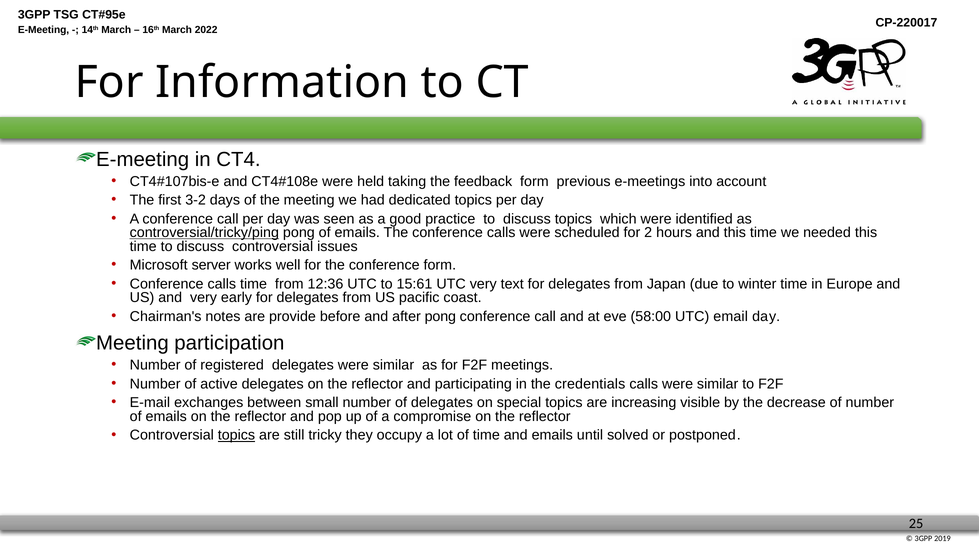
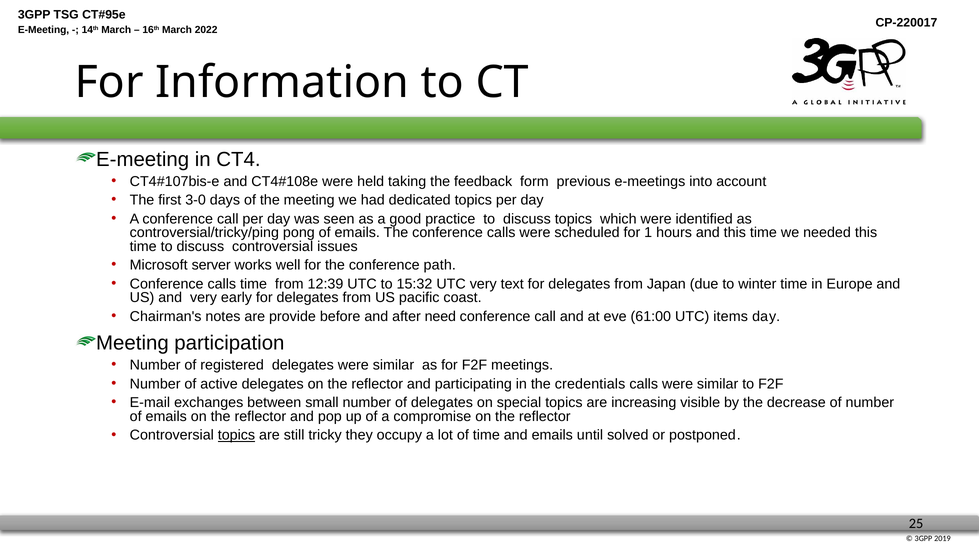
3-2: 3-2 -> 3-0 (196, 200)
controversial/tricky/ping underline: present -> none (204, 233)
2: 2 -> 1 (648, 233)
conference form: form -> path (440, 265)
12:36: 12:36 -> 12:39 (325, 284)
15:61: 15:61 -> 15:32 (414, 284)
after pong: pong -> need (440, 316)
58:00: 58:00 -> 61:00 (651, 316)
email: email -> items (731, 316)
